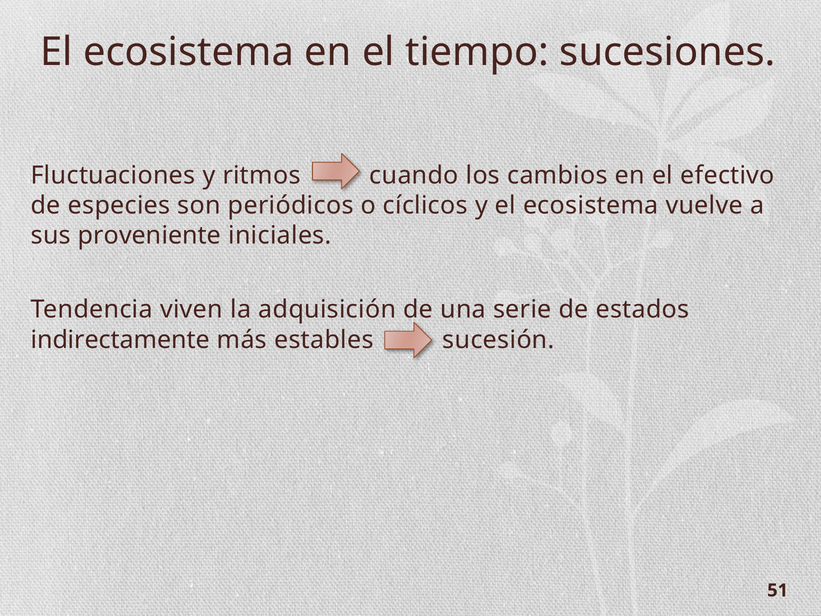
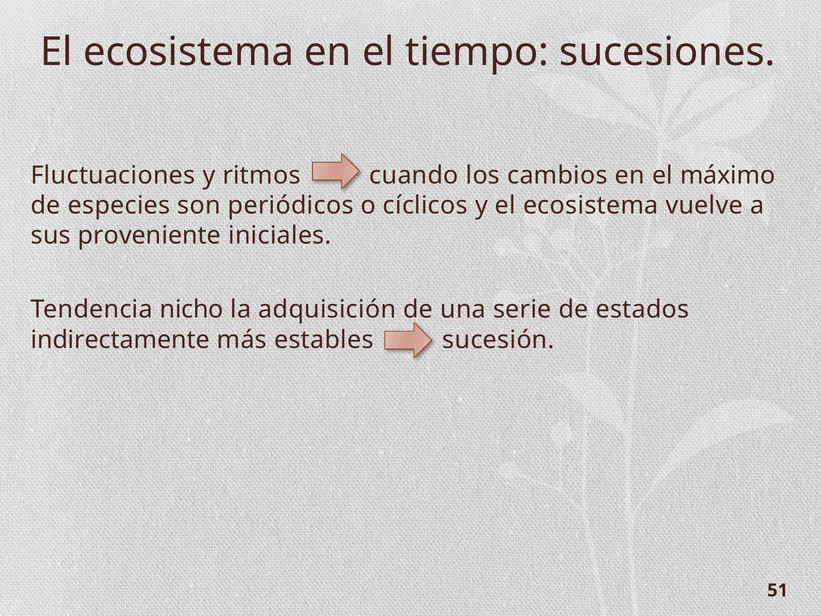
efectivo: efectivo -> máximo (728, 175)
viven: viven -> nicho (192, 309)
